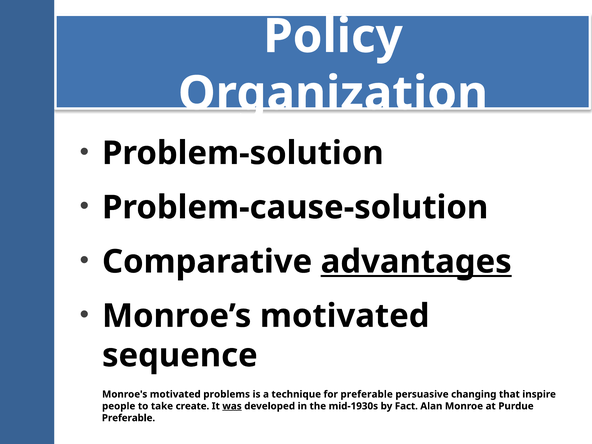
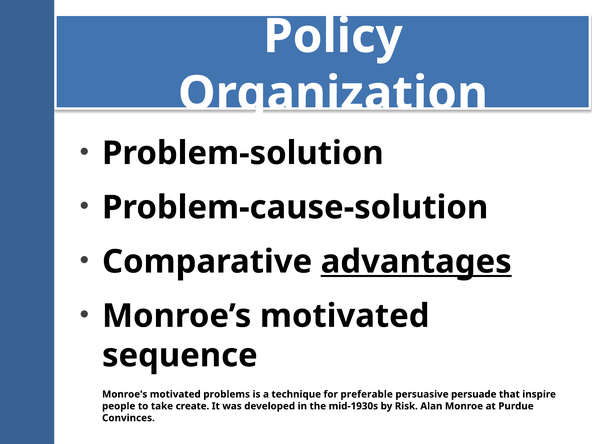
changing: changing -> persuade (474, 394)
was underline: present -> none (232, 406)
Fact: Fact -> Risk (406, 406)
Preferable: Preferable -> Convinces (128, 418)
